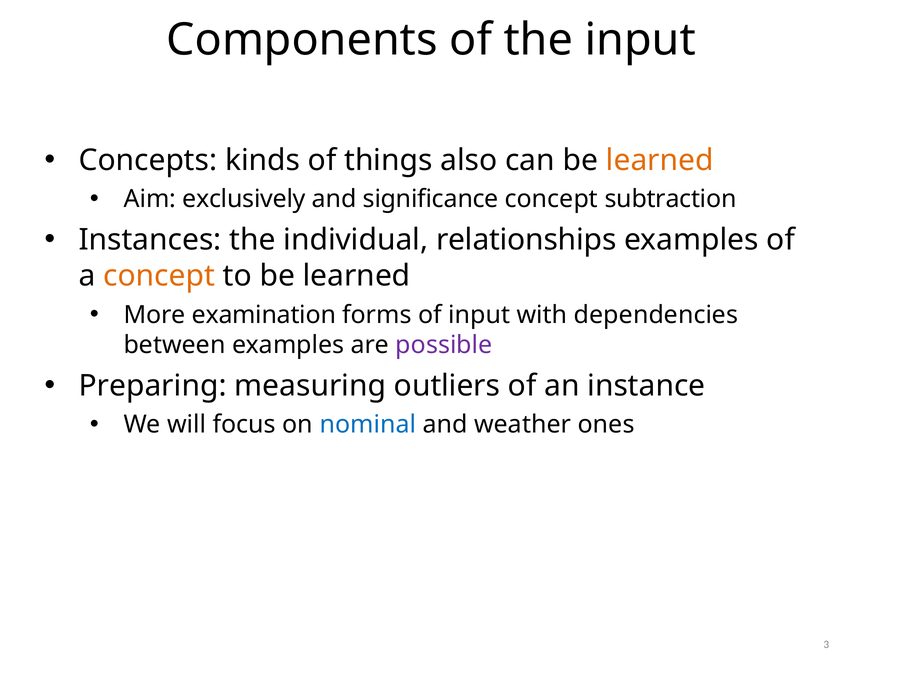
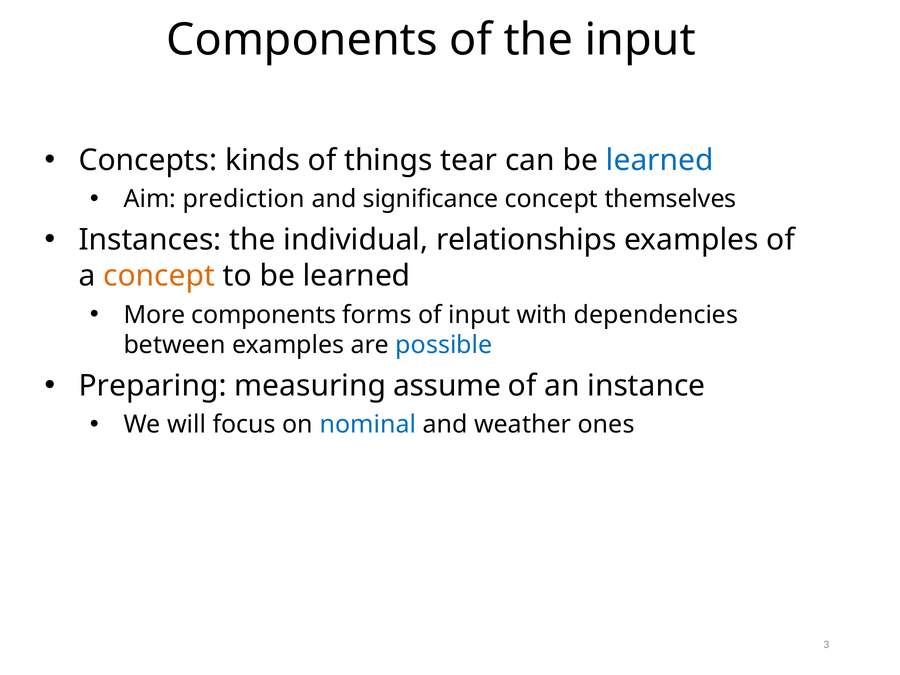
also: also -> tear (469, 160)
learned colour: orange -> blue (660, 160)
exclusively: exclusively -> prediction (244, 199)
subtraction: subtraction -> themselves (670, 199)
More examination: examination -> components (264, 315)
possible colour: purple -> blue (444, 345)
outliers: outliers -> assume (447, 386)
